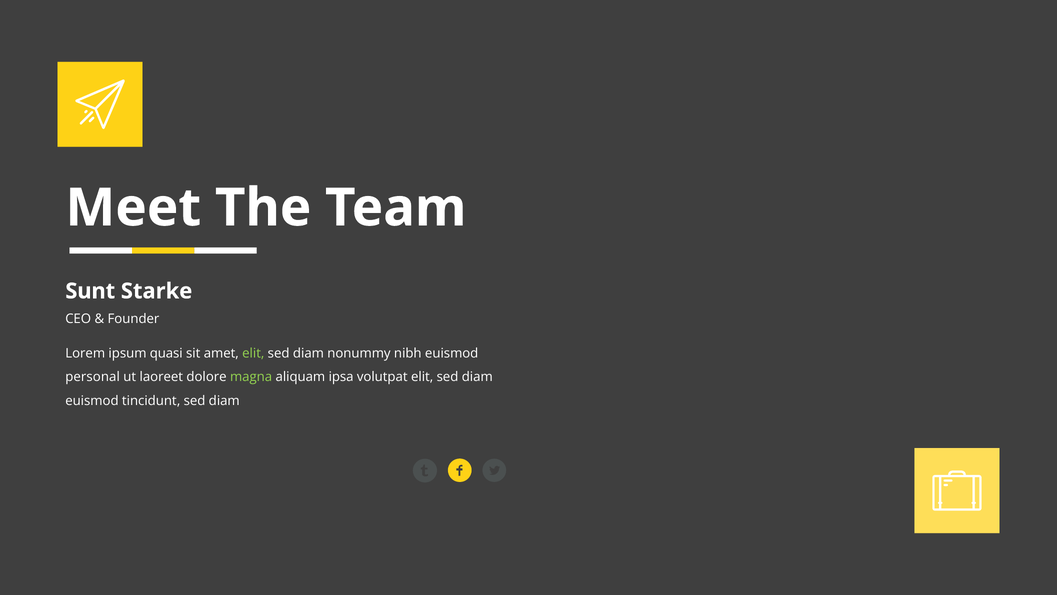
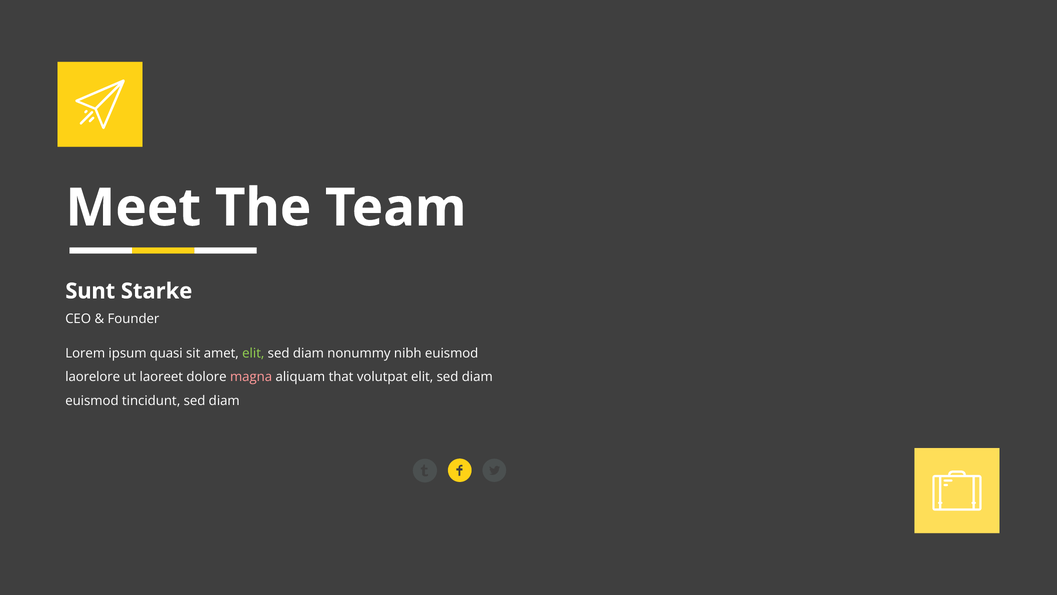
personal: personal -> laorelore (93, 377)
magna colour: light green -> pink (251, 377)
ipsa: ipsa -> that (341, 377)
